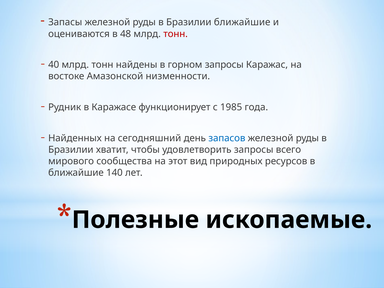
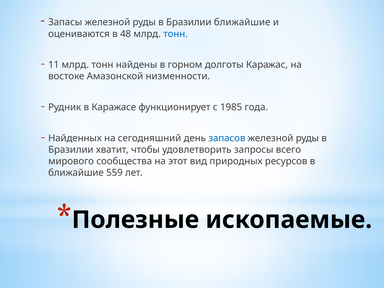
тонн colour: red -> blue (176, 34)
40: 40 -> 11 (54, 65)
горном запросы: запросы -> долготы (224, 65)
140: 140 -> 559 (114, 173)
